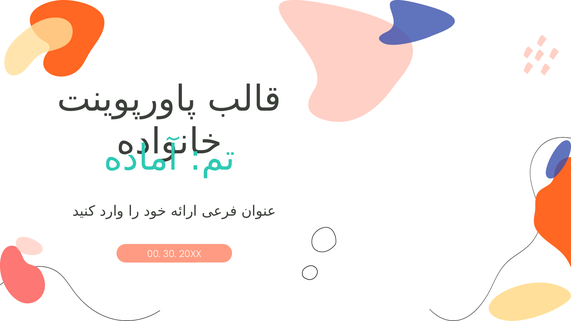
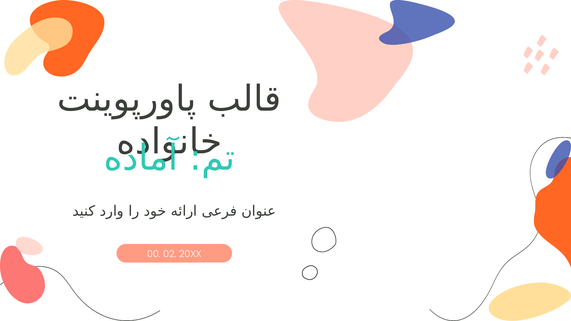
30: 30 -> 02 (170, 254)
